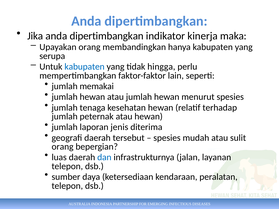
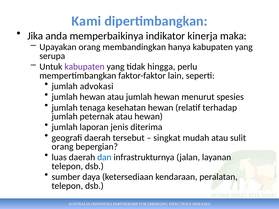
Anda: Anda -> Kami (86, 21)
Jika anda dipertimbangkan: dipertimbangkan -> memperbaikinya (107, 36)
kabupaten colour: blue -> purple (85, 67)
memakai: memakai -> advokasi (97, 86)
spesies: spesies -> singkat (167, 138)
